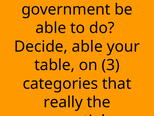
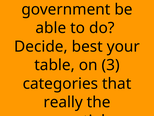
Decide able: able -> best (87, 46)
